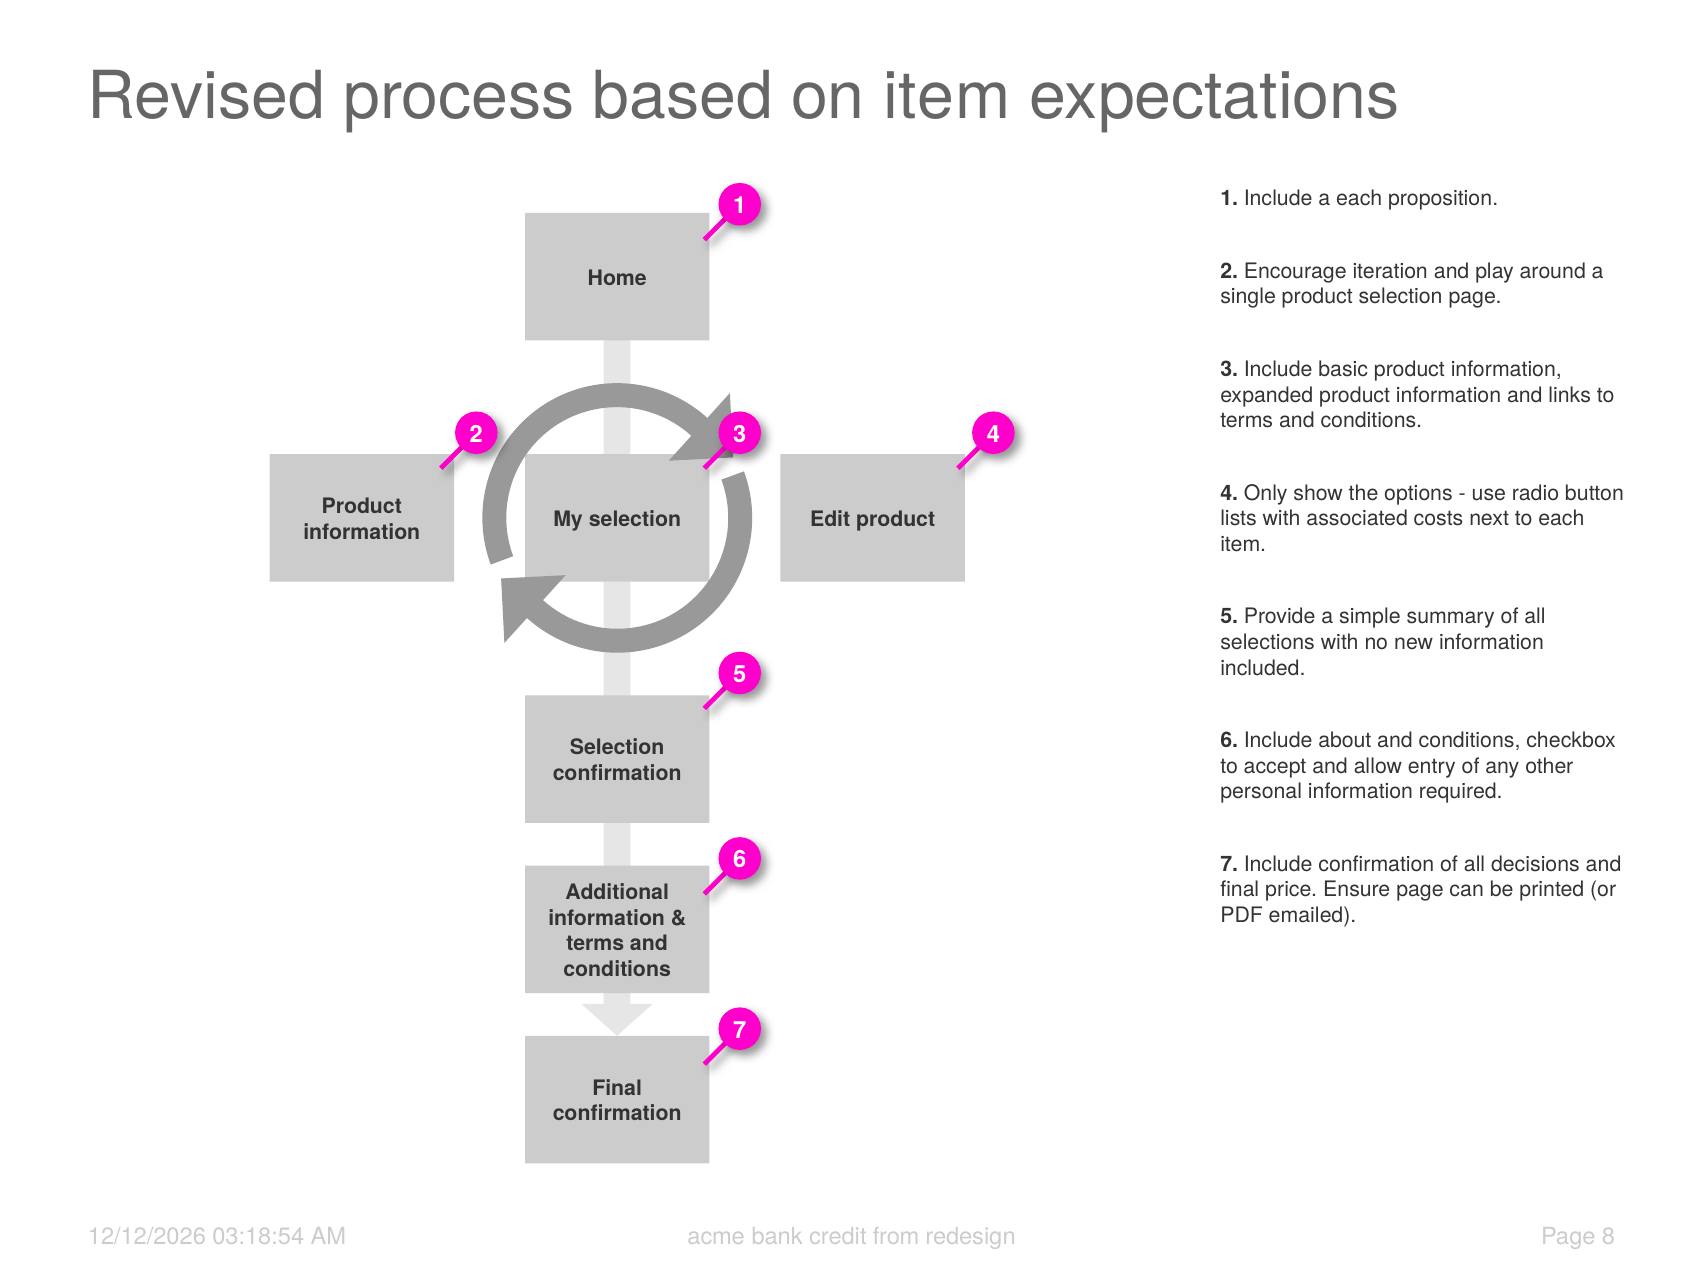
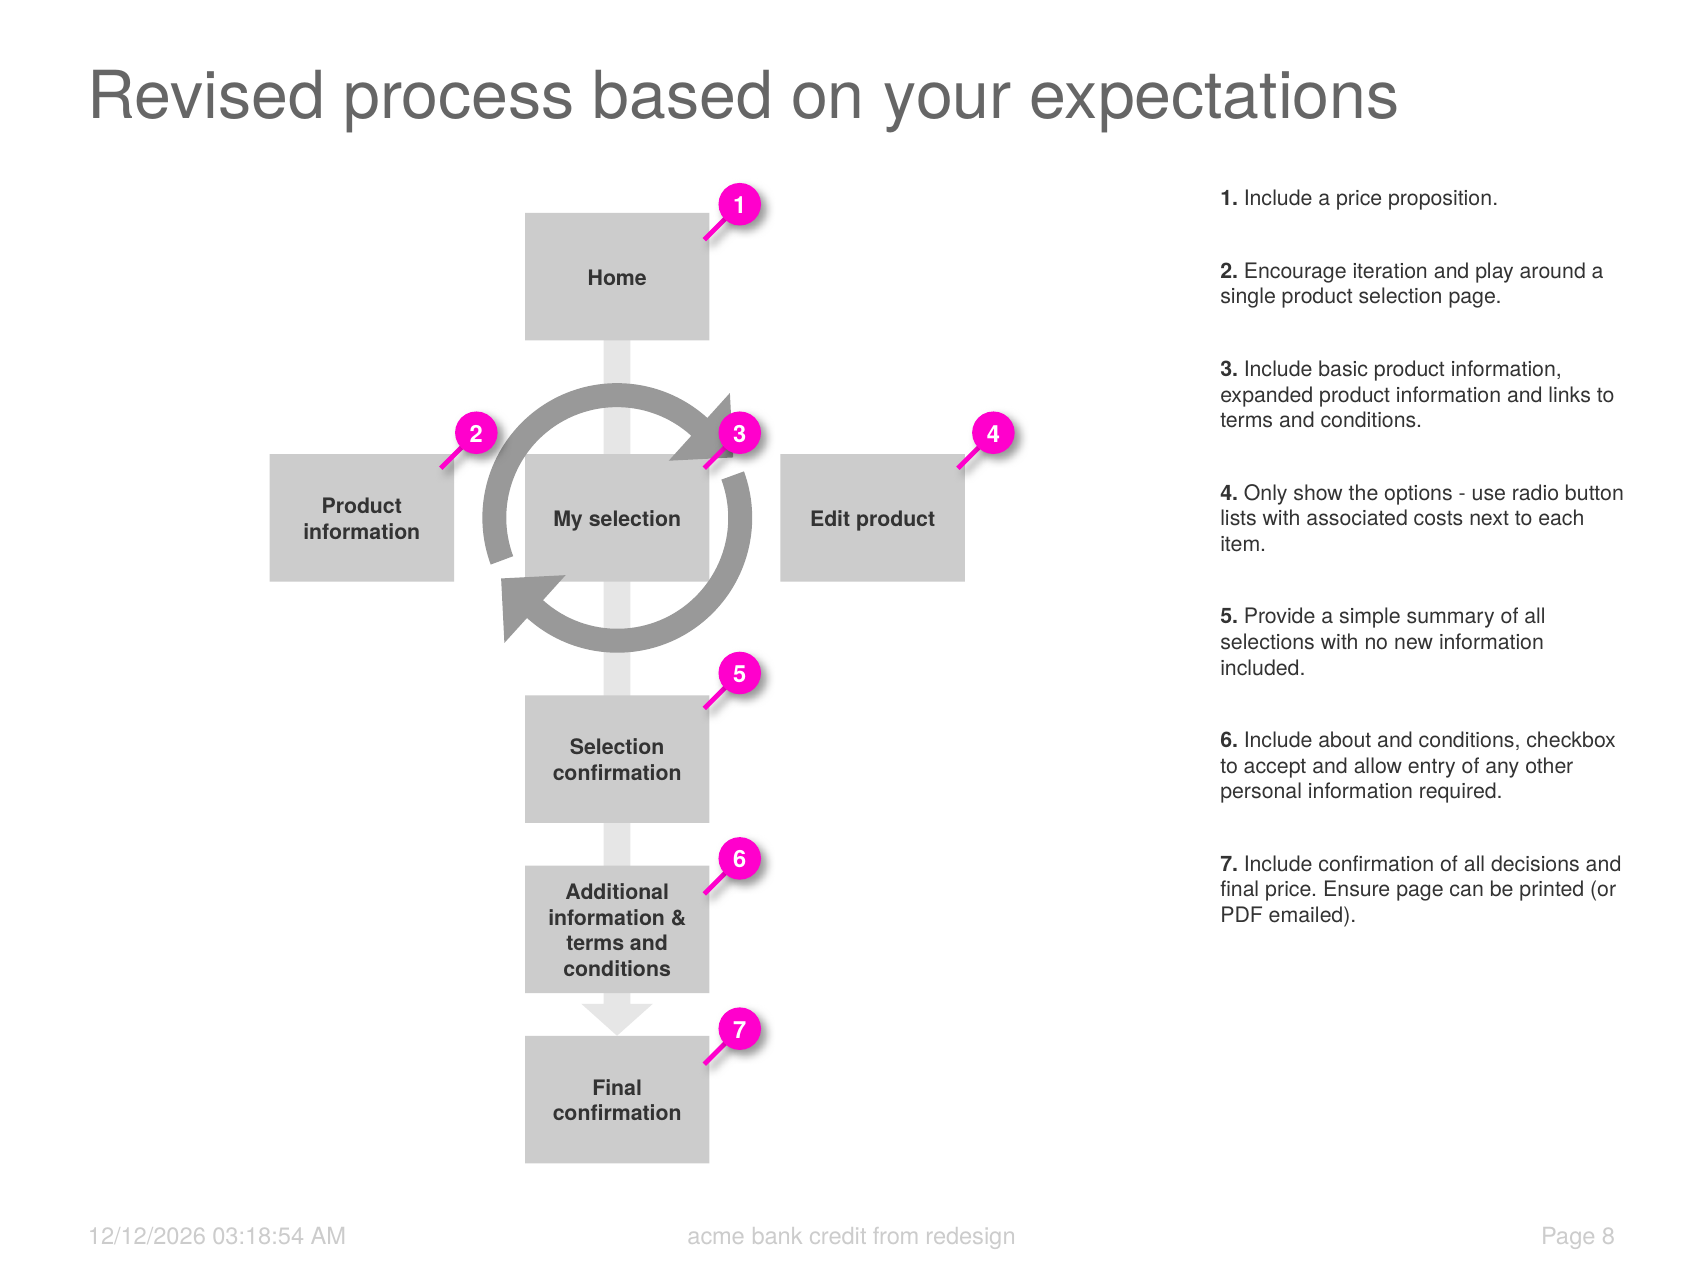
on item: item -> your (947, 97)
a each: each -> price (1359, 199)
